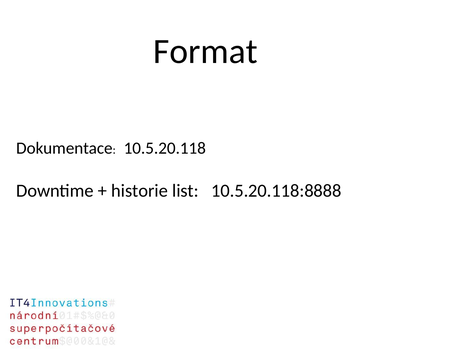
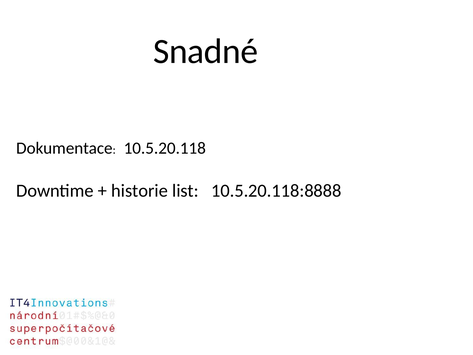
Format: Format -> Snadné (206, 52)
